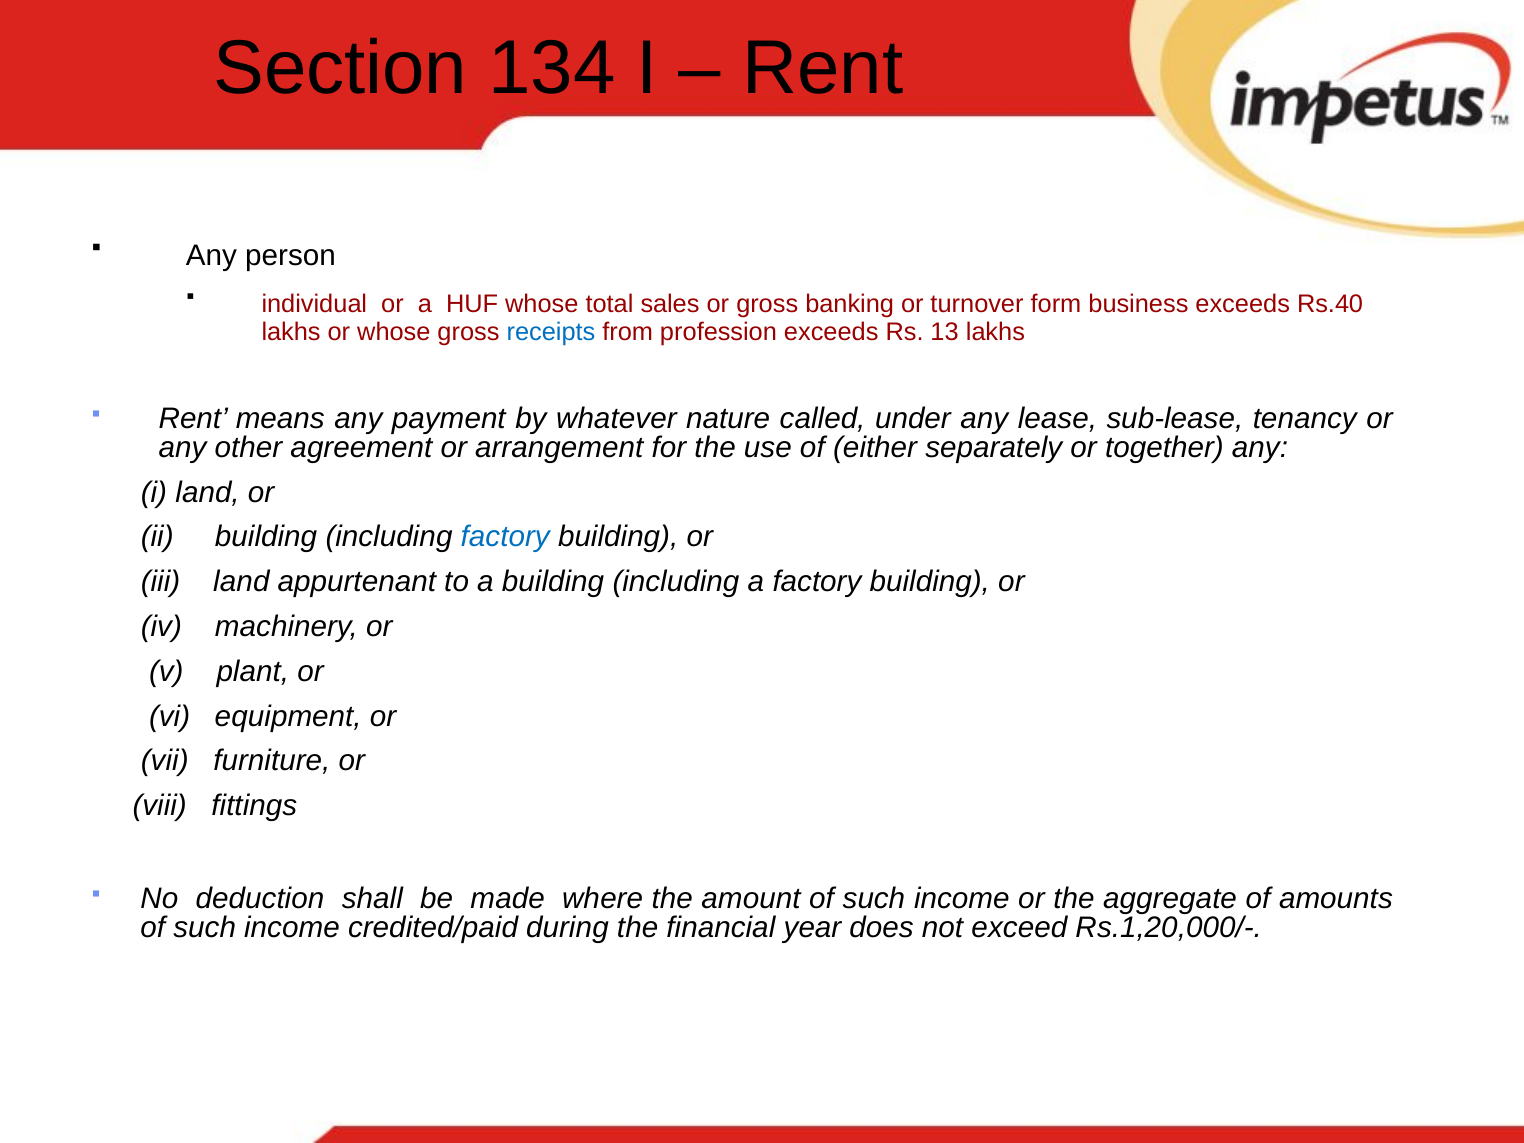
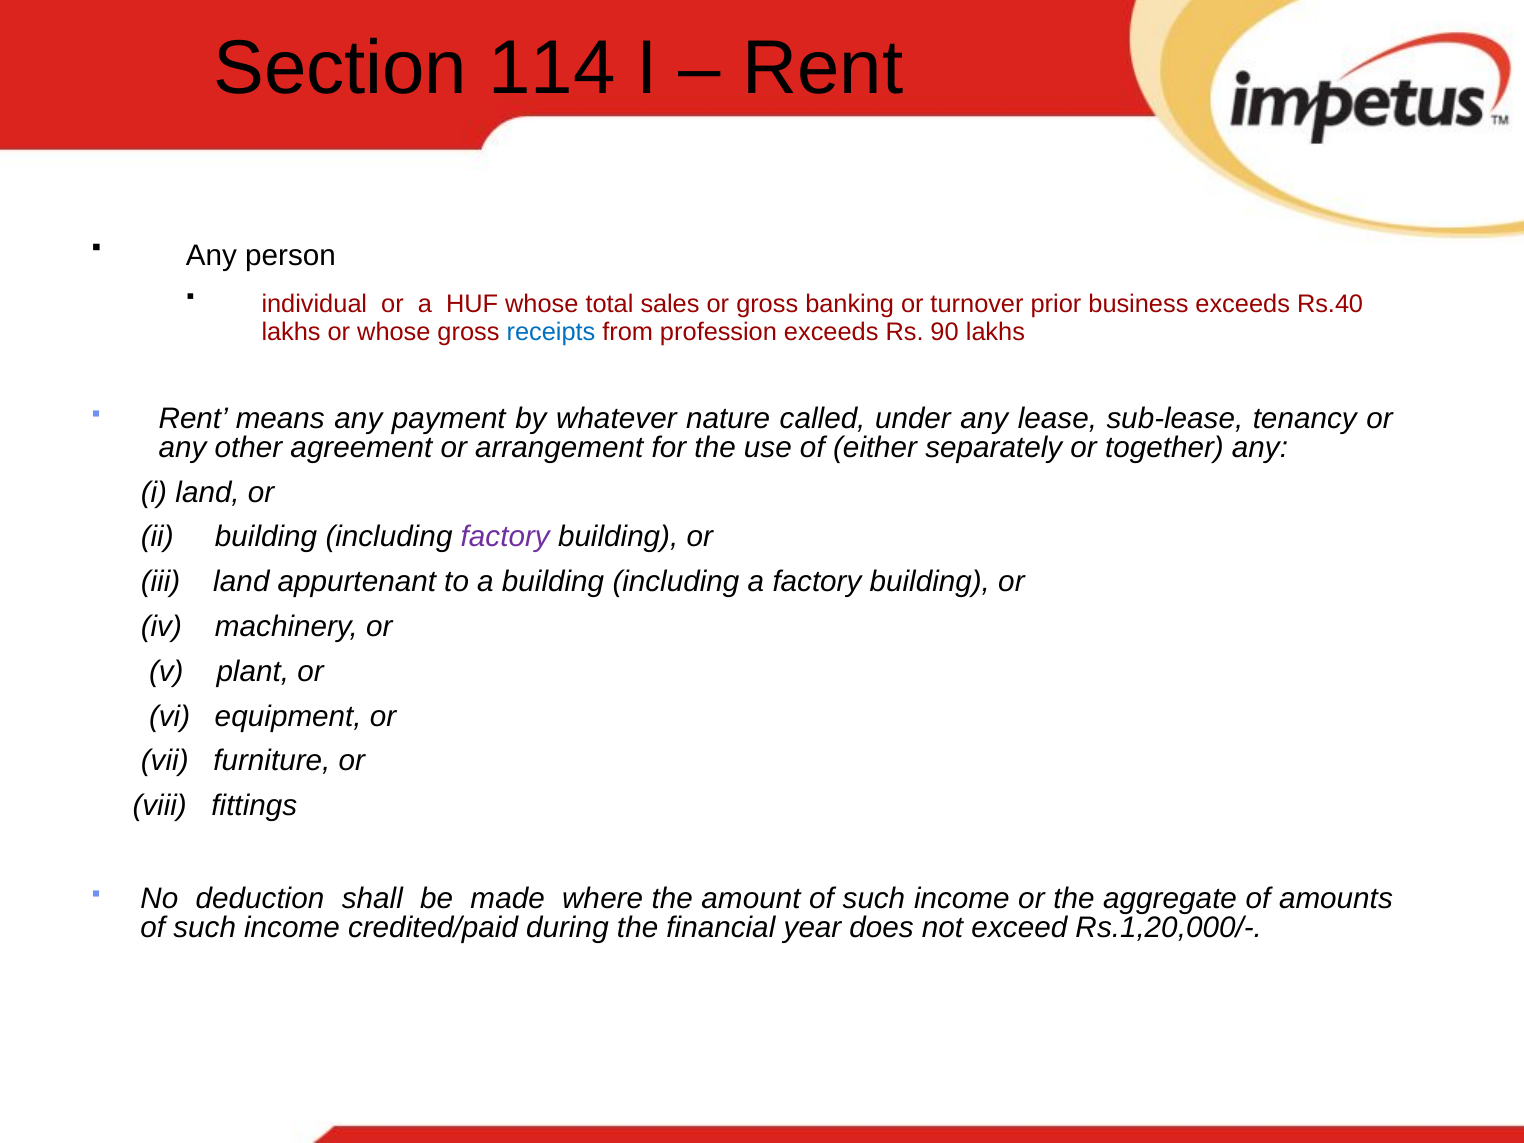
134: 134 -> 114 (552, 68)
form: form -> prior (1056, 304)
13: 13 -> 90 (945, 332)
factory colour: blue -> purple (505, 537)
